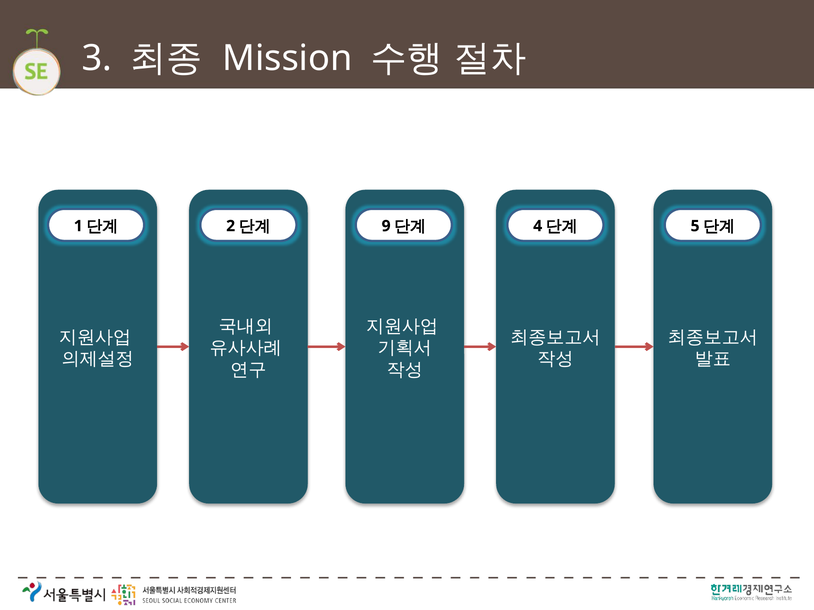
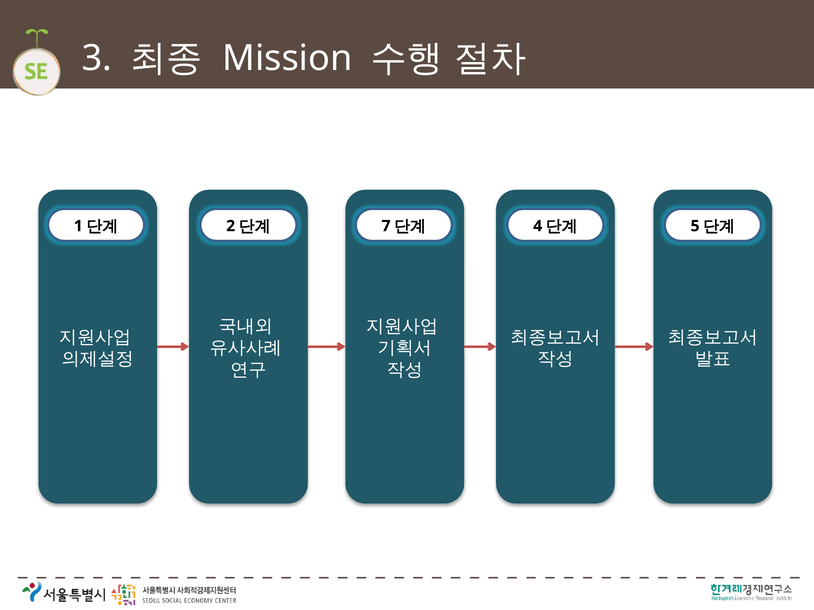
9: 9 -> 7 (386, 226)
